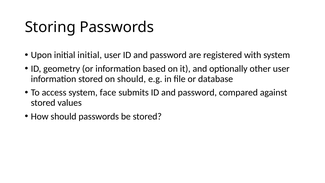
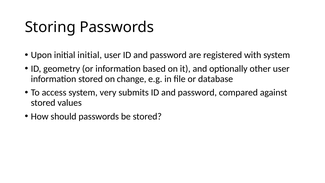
on should: should -> change (132, 79)
face: face -> very (108, 92)
